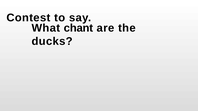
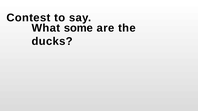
chant: chant -> some (78, 28)
